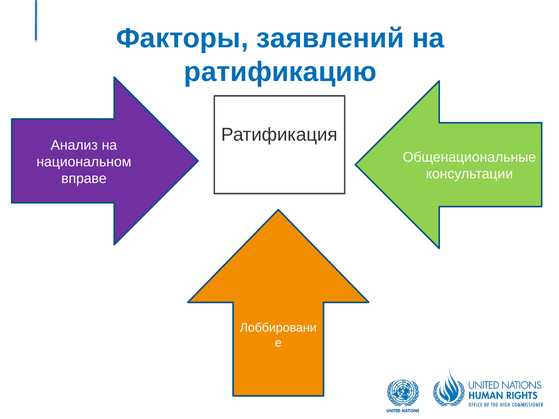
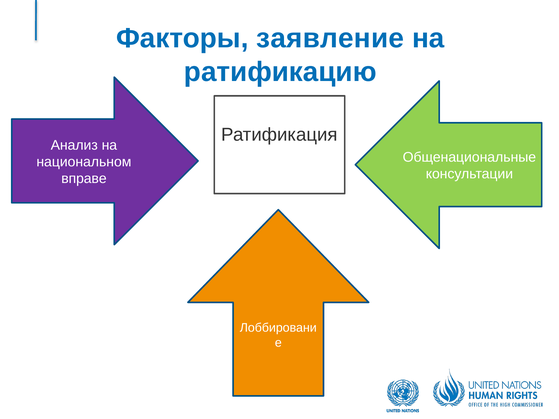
заявлений: заявлений -> заявление (330, 38)
